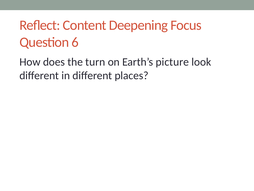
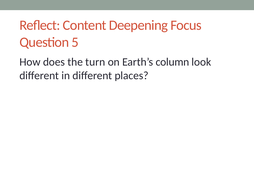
6: 6 -> 5 (75, 42)
picture: picture -> column (172, 62)
